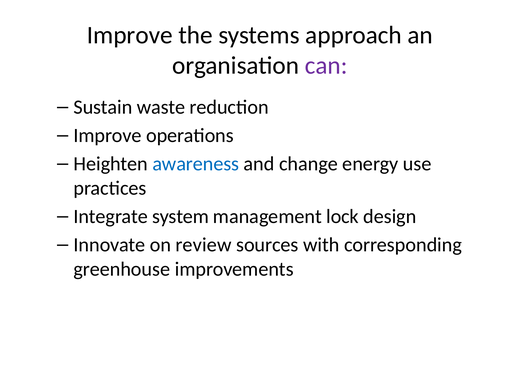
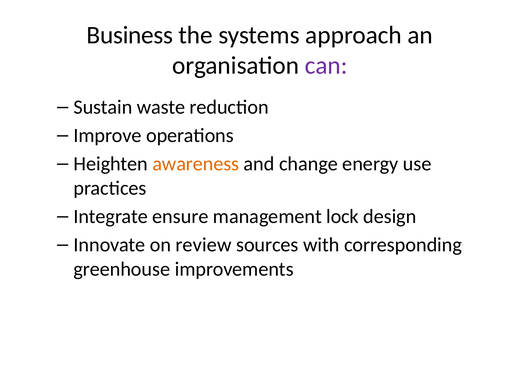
Improve: Improve -> Business (130, 35)
awareness colour: blue -> orange (196, 164)
system: system -> ensure (180, 216)
